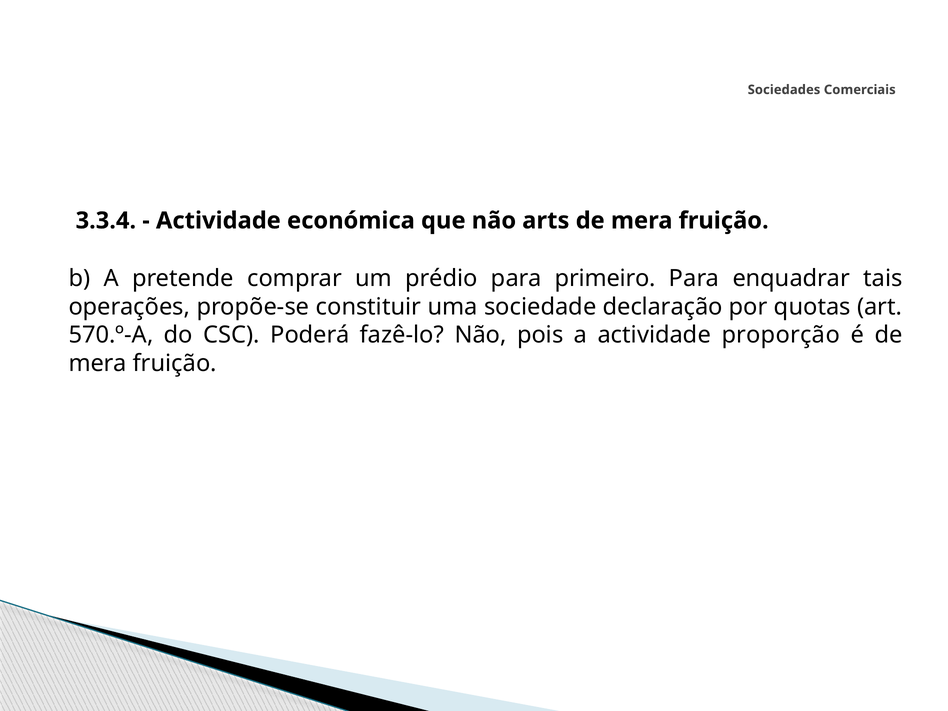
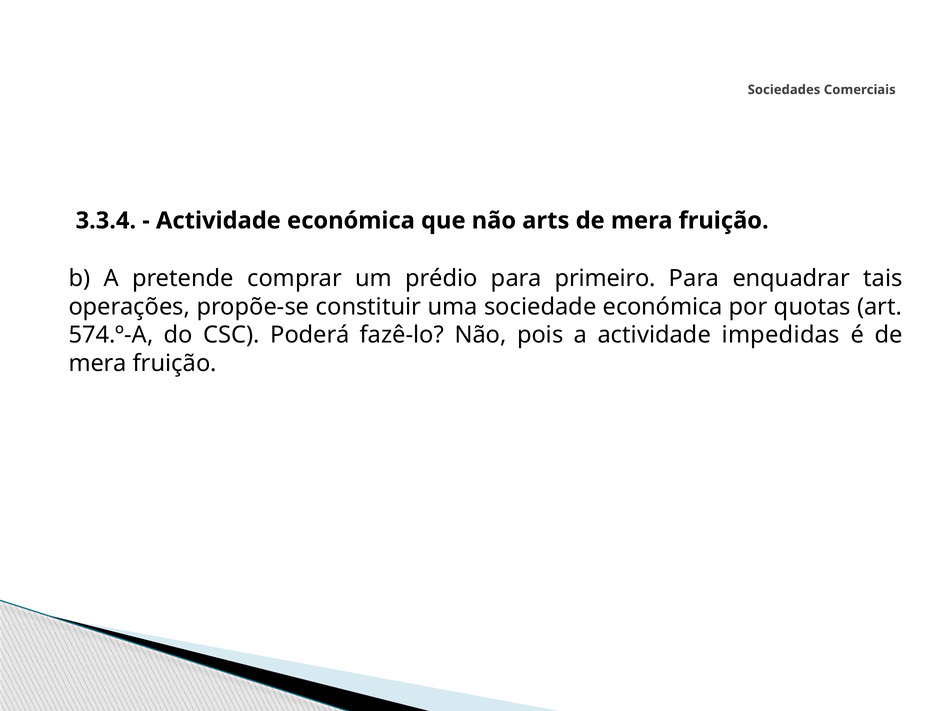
sociedade declaração: declaração -> económica (663, 307)
570.º-A: 570.º-A -> 574.º-A (111, 335)
proporção: proporção -> impedidas (781, 335)
